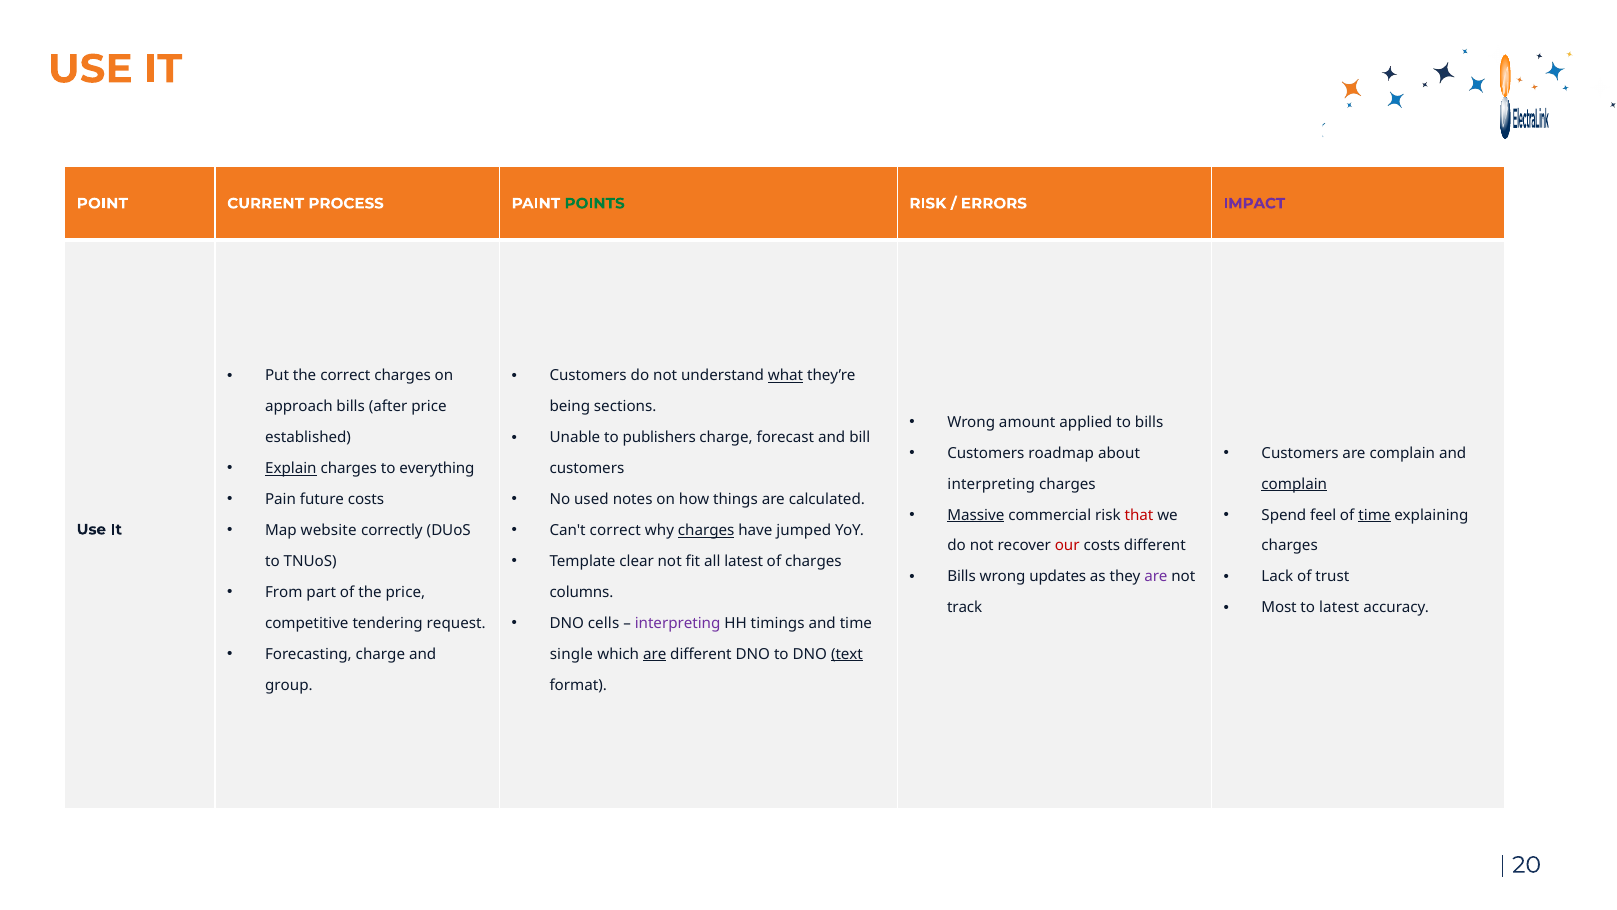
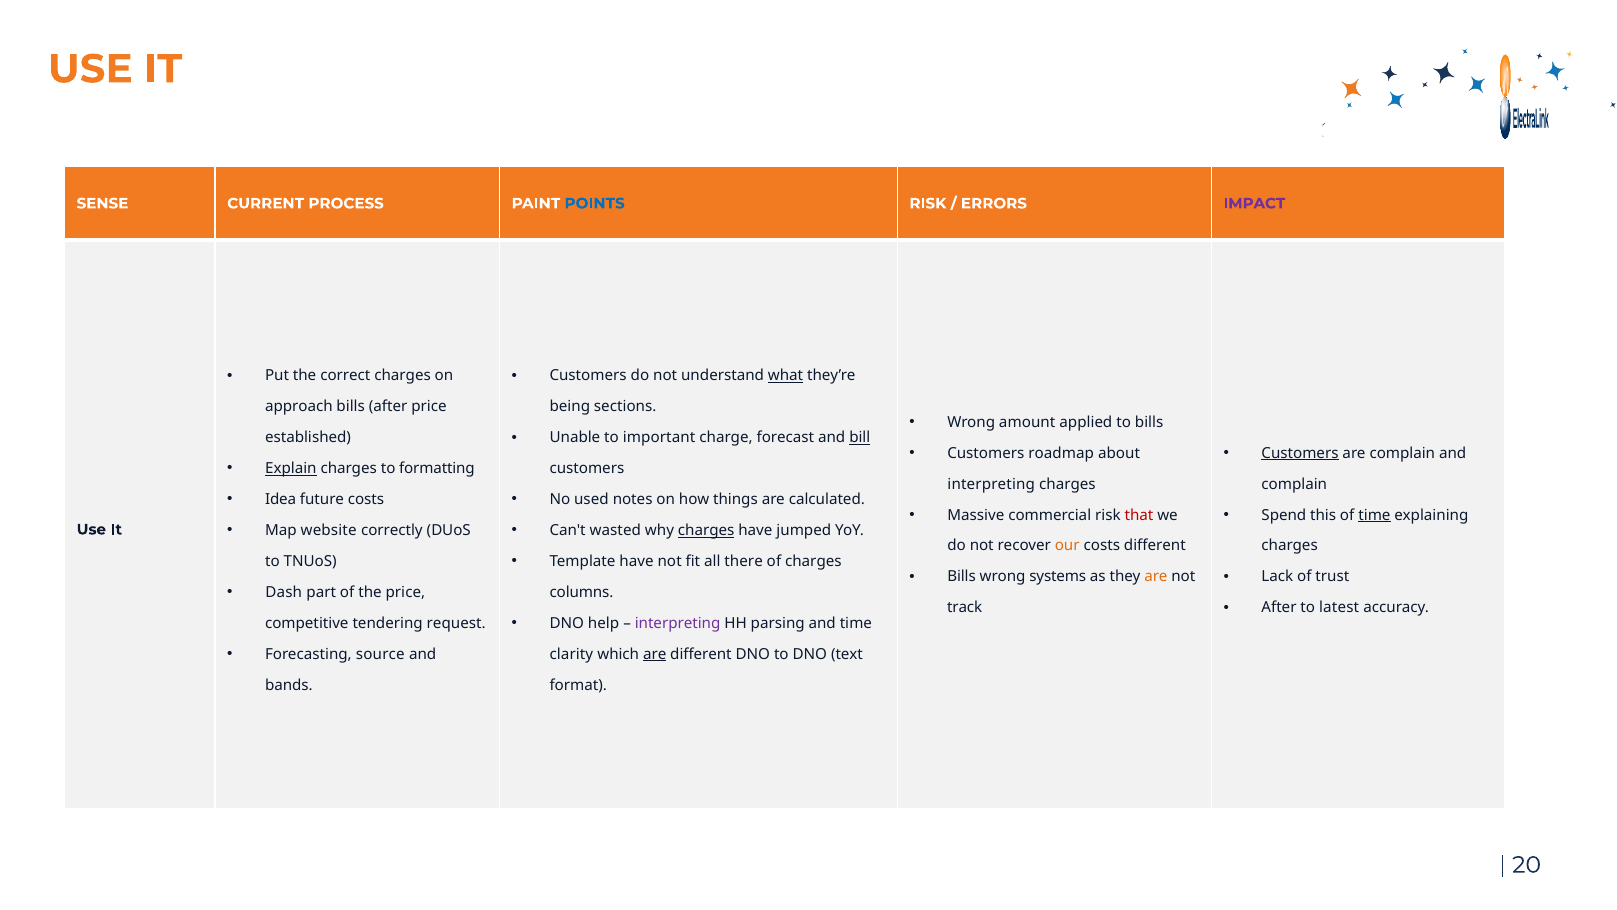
POINT: POINT -> SENSE (102, 203)
POINTS colour: green -> blue (595, 203)
publishers: publishers -> important (659, 437)
bill underline: none -> present (860, 437)
Customers underline: none -> present (1300, 453)
everything: everything -> formatting (437, 468)
complain underline: present -> none (1294, 484)
Pain: Pain -> Idea (281, 499)
Massive underline: present -> none (976, 515)
feel: feel -> this (1323, 515)
Can't correct: correct -> wasted (615, 530)
our colour: red -> orange (1067, 546)
Template clear: clear -> have (637, 561)
all latest: latest -> there (744, 561)
updates: updates -> systems (1058, 577)
are colour: purple -> orange (1156, 577)
From: From -> Dash (284, 592)
Most: Most -> After (1279, 608)
cells: cells -> help (604, 623)
timings: timings -> parsing (778, 623)
Forecasting charge: charge -> source (380, 654)
single: single -> clarity (571, 654)
text underline: present -> none (847, 654)
group: group -> bands (289, 685)
